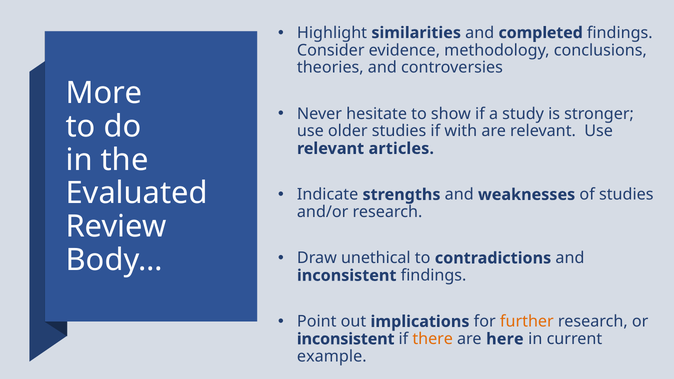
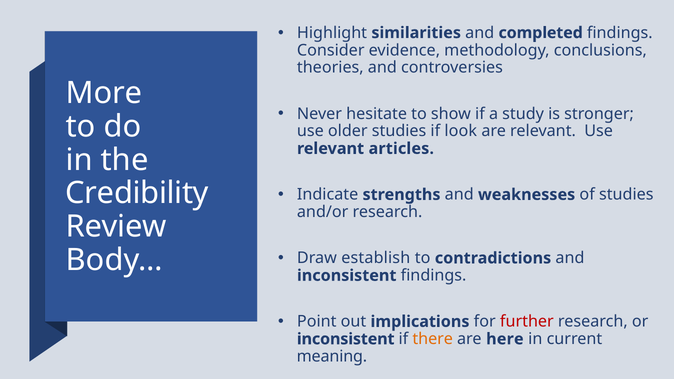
with: with -> look (461, 131)
Evaluated: Evaluated -> Credibility (137, 193)
unethical: unethical -> establish (376, 258)
further colour: orange -> red (527, 322)
example: example -> meaning (332, 357)
